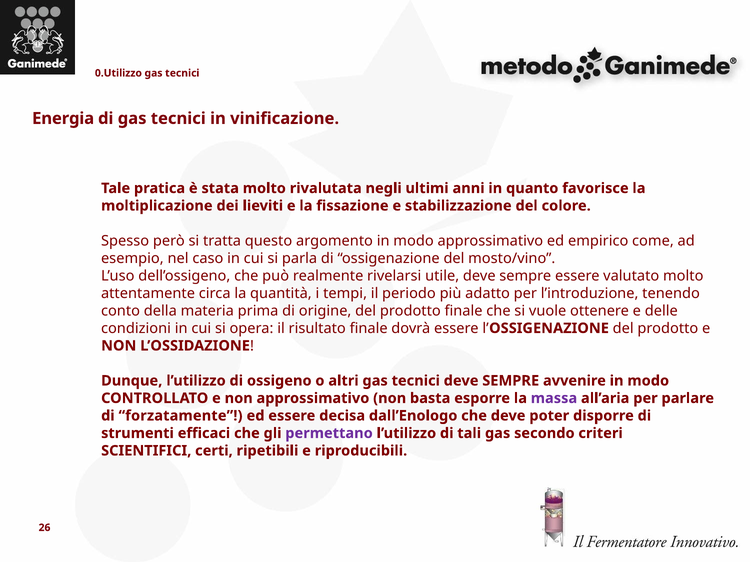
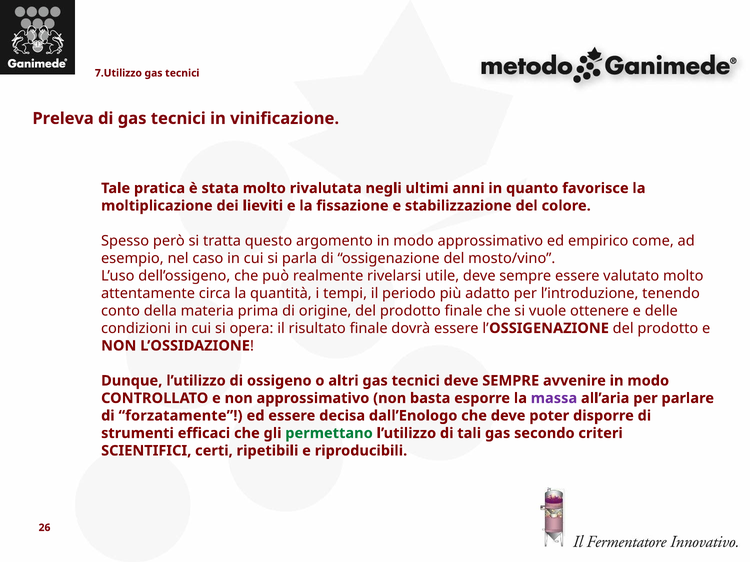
0.Utilizzo: 0.Utilizzo -> 7.Utilizzo (118, 73)
Energia: Energia -> Preleva (63, 119)
permettano colour: purple -> green (329, 434)
